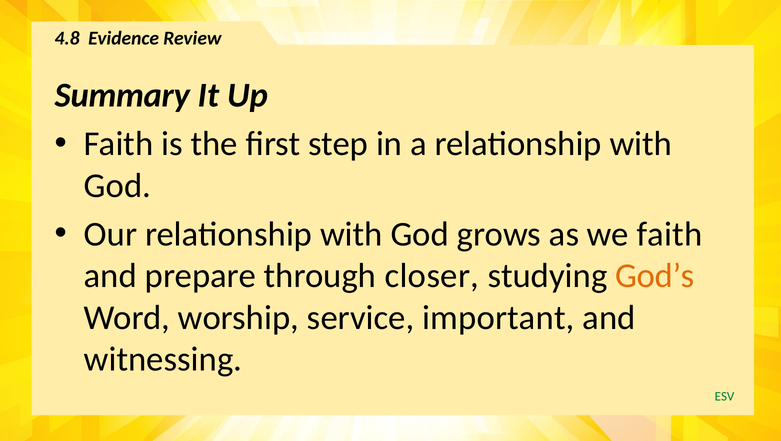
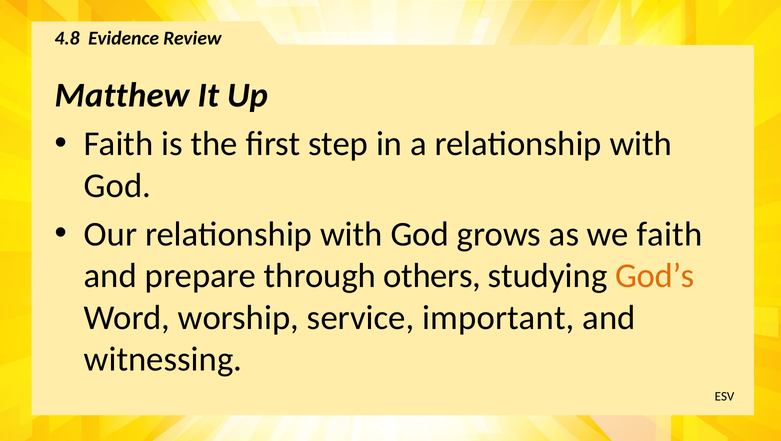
Summary: Summary -> Matthew (122, 95)
closer: closer -> others (432, 276)
ESV colour: green -> black (725, 396)
